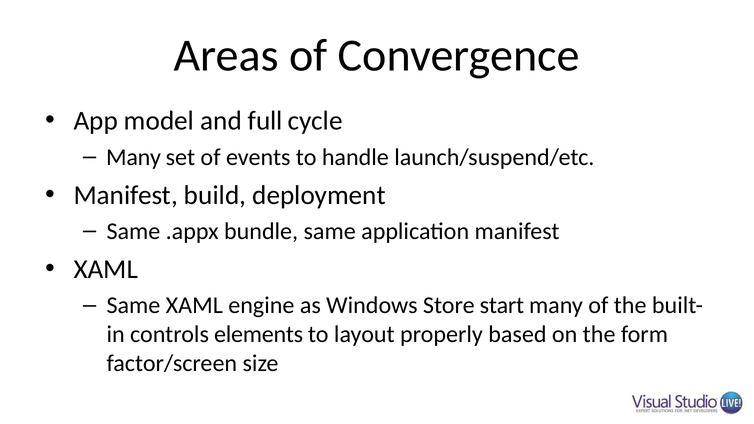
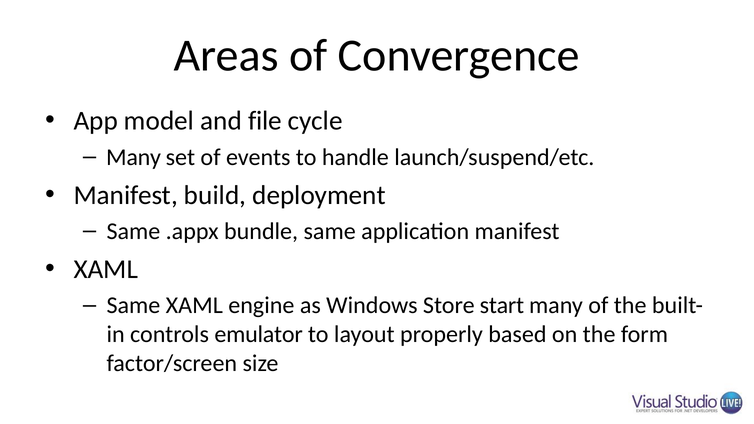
full: full -> file (265, 121)
elements: elements -> emulator (259, 335)
